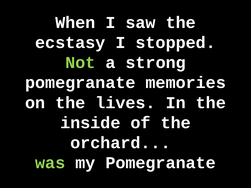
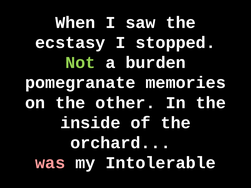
strong: strong -> burden (156, 63)
lives: lives -> other (125, 103)
was colour: light green -> pink (50, 163)
my Pomegranate: Pomegranate -> Intolerable (161, 163)
